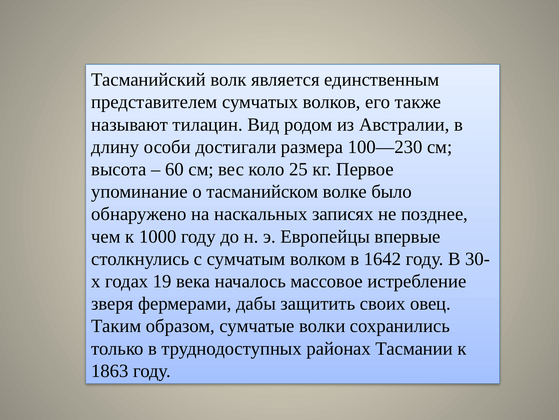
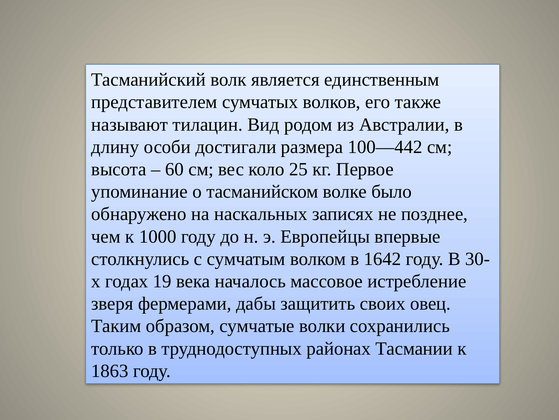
100—230: 100—230 -> 100—442 (385, 147)
